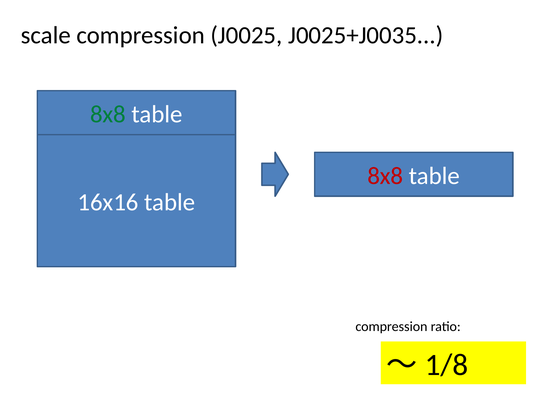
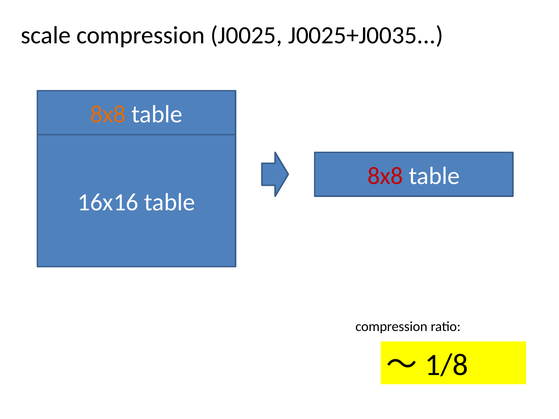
8x8 colour: green -> orange (108, 114)
